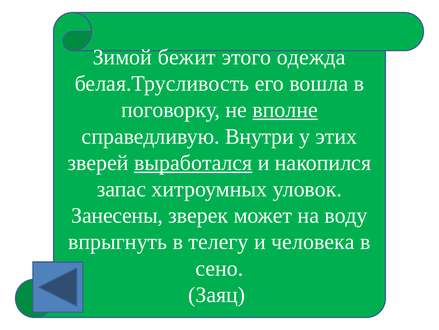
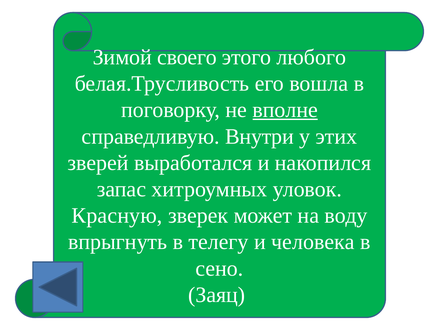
бежит: бежит -> своего (187, 57)
одежда: одежда -> любого (311, 57)
выработался underline: present -> none (193, 162)
Занесены: Занесены -> Красную (117, 215)
